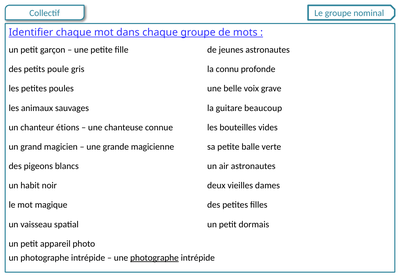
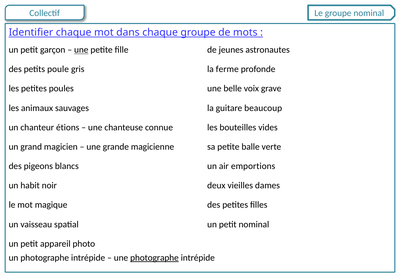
une underline: none -> present (81, 50)
connu: connu -> ferme (227, 69)
air astronautes: astronautes -> emportions (253, 166)
petit dormais: dormais -> nominal (254, 224)
